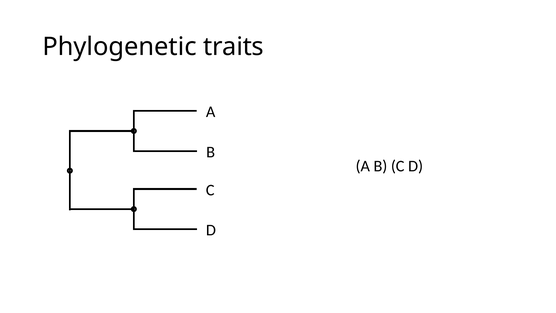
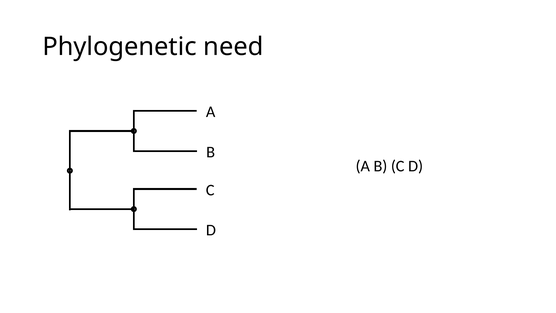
traits: traits -> need (233, 47)
